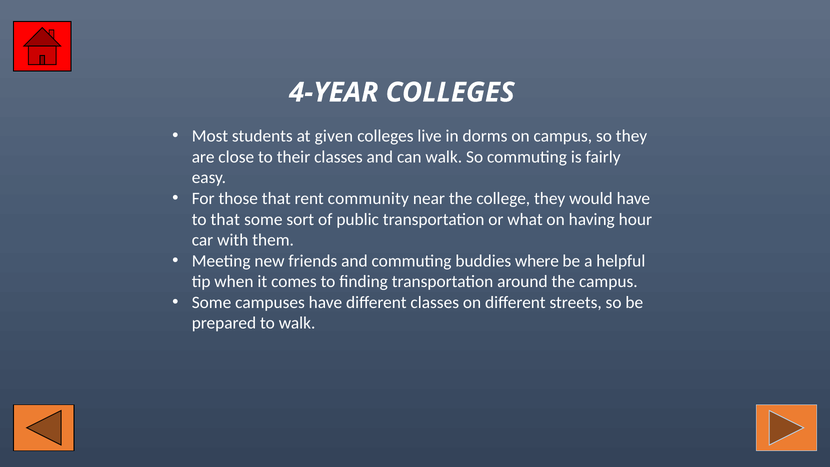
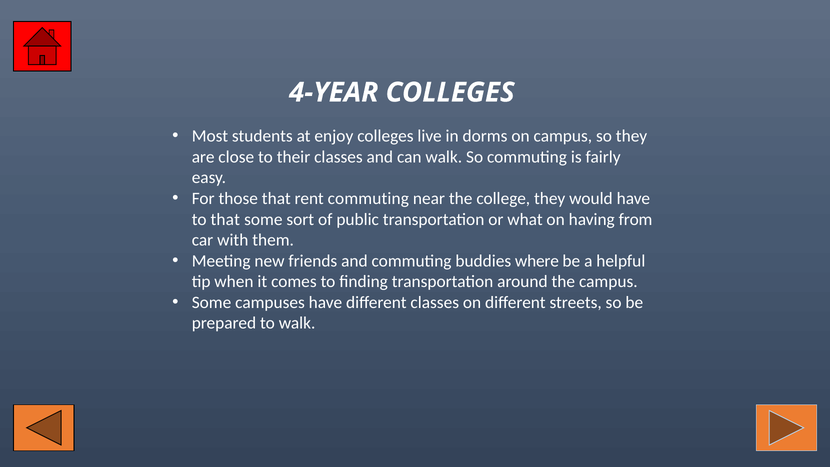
given: given -> enjoy (334, 136)
rent community: community -> commuting (368, 198)
hour: hour -> from (636, 219)
